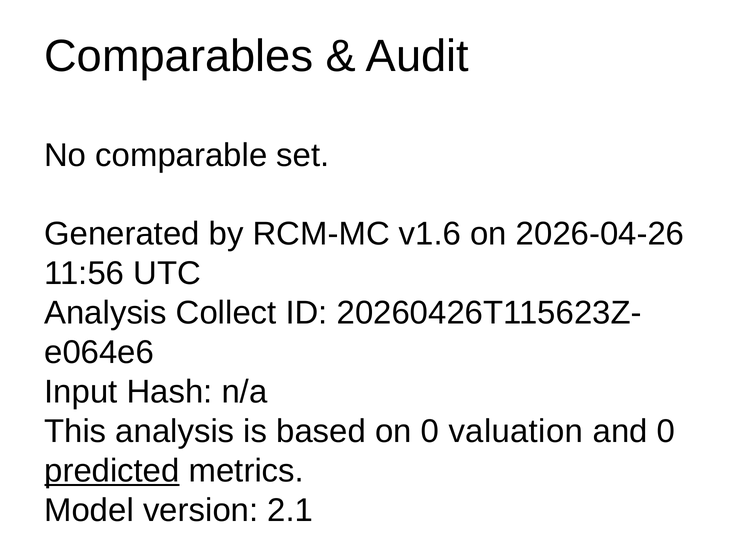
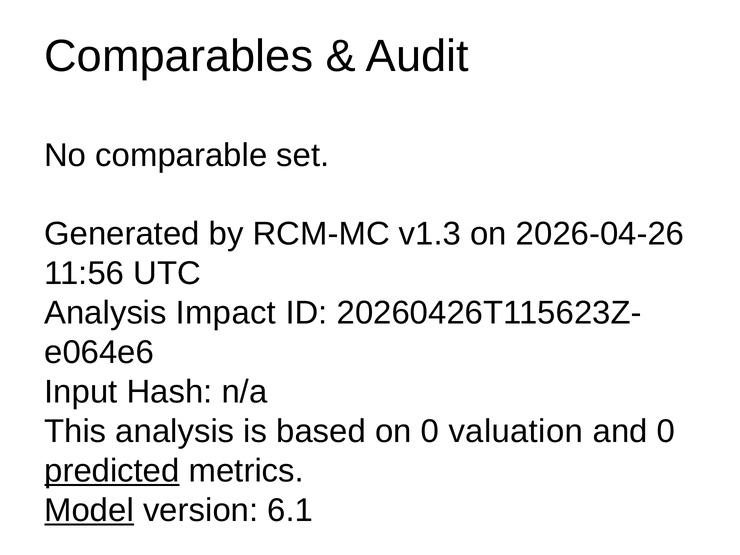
v1.6: v1.6 -> v1.3 (430, 234)
Collect: Collect -> Impact (226, 313)
Model underline: none -> present (89, 510)
2.1: 2.1 -> 6.1 (290, 510)
